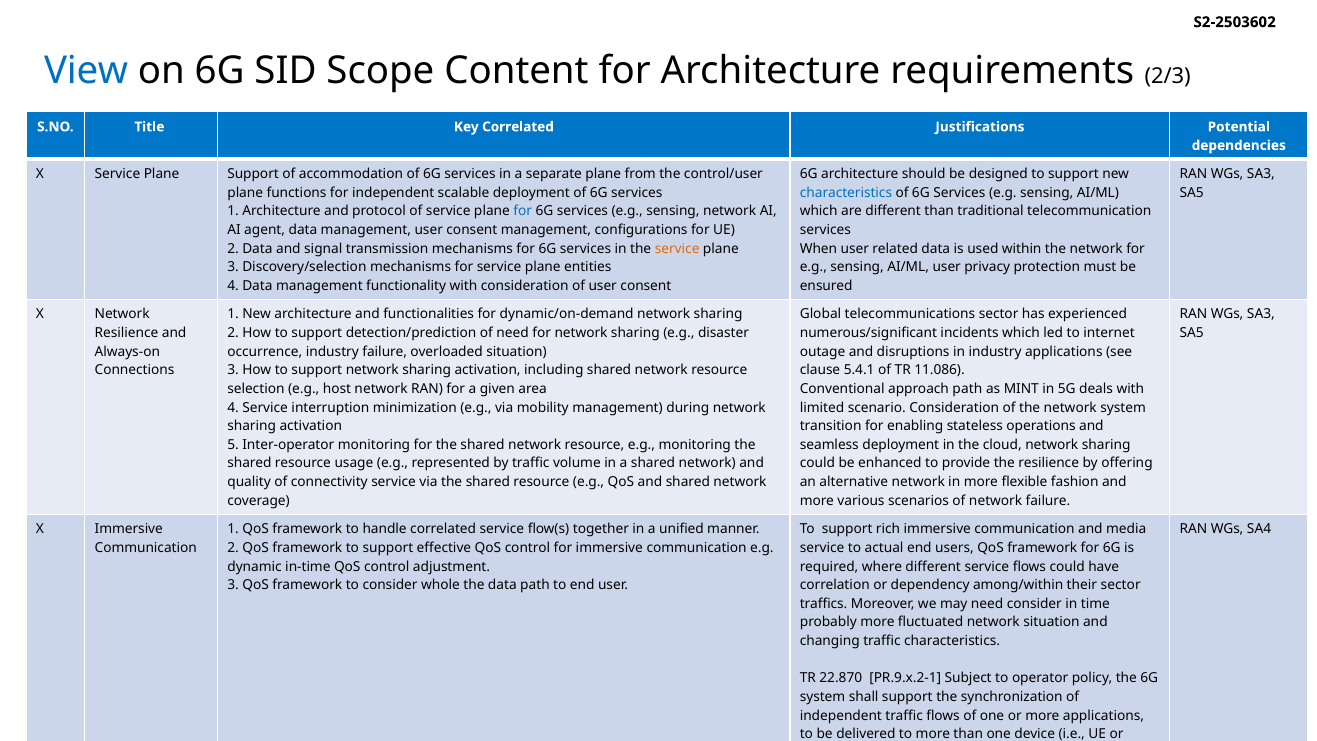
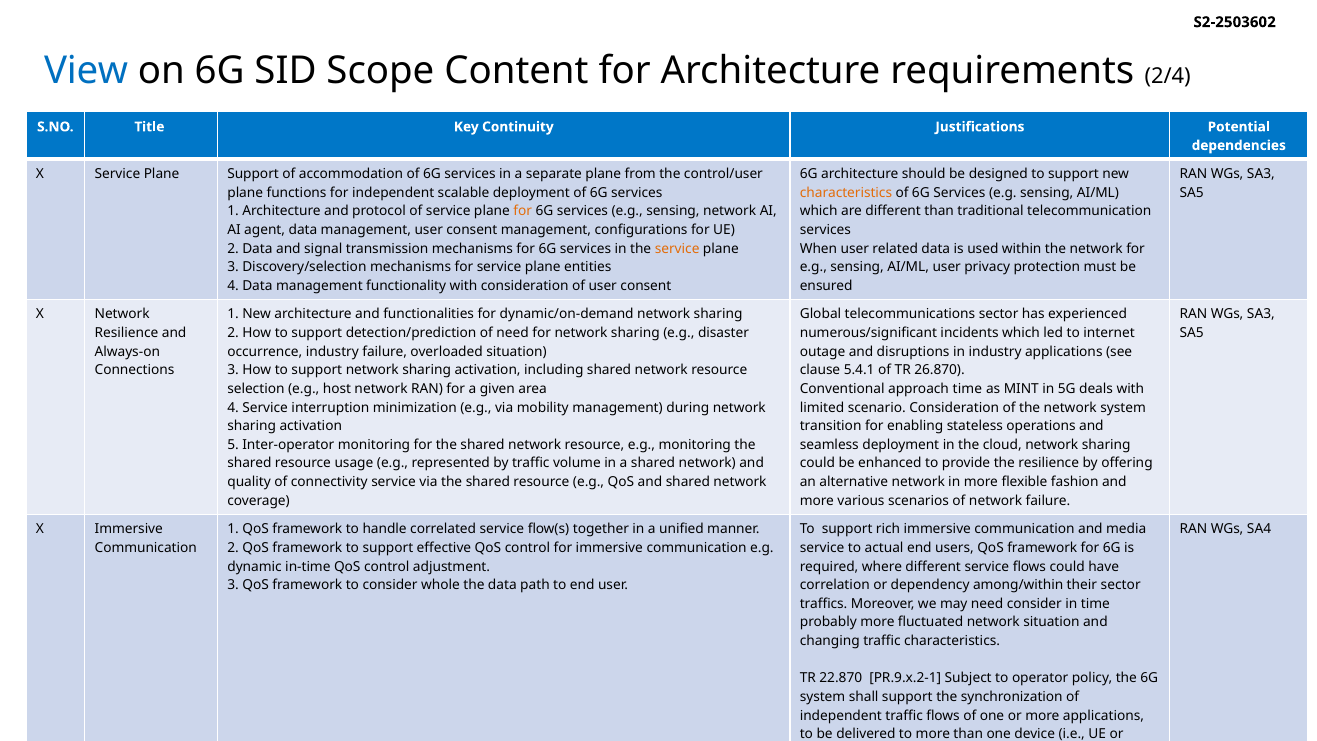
2/3: 2/3 -> 2/4 (1168, 76)
Key Correlated: Correlated -> Continuity (518, 127)
characteristics colour: blue -> orange (846, 193)
for colour: blue -> orange (523, 211)
11.086: 11.086 -> 26.870 (939, 370)
approach path: path -> time (967, 389)
